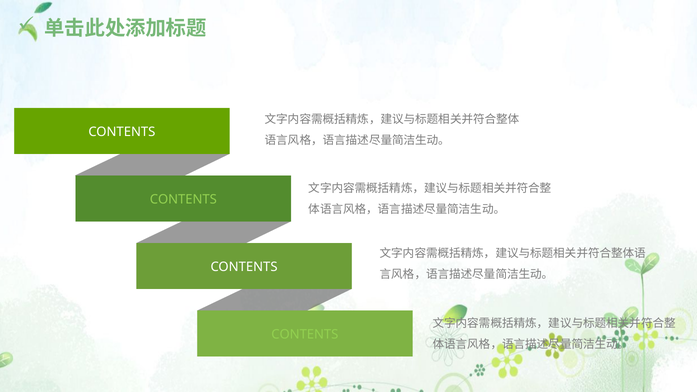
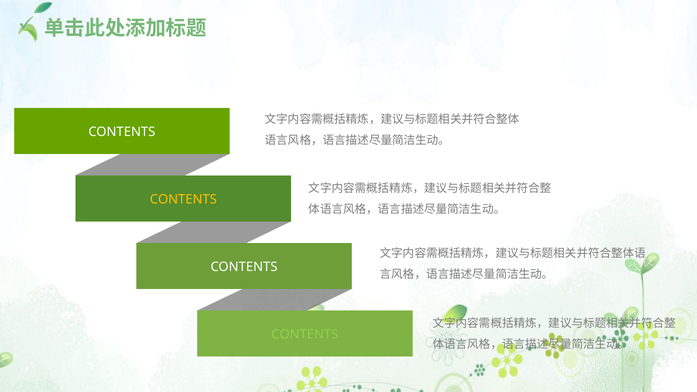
CONTENTS colour: light green -> yellow (183, 199)
